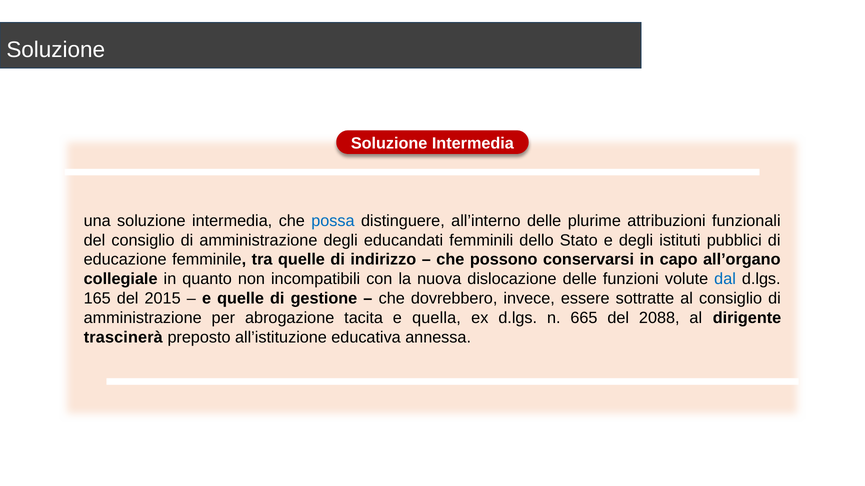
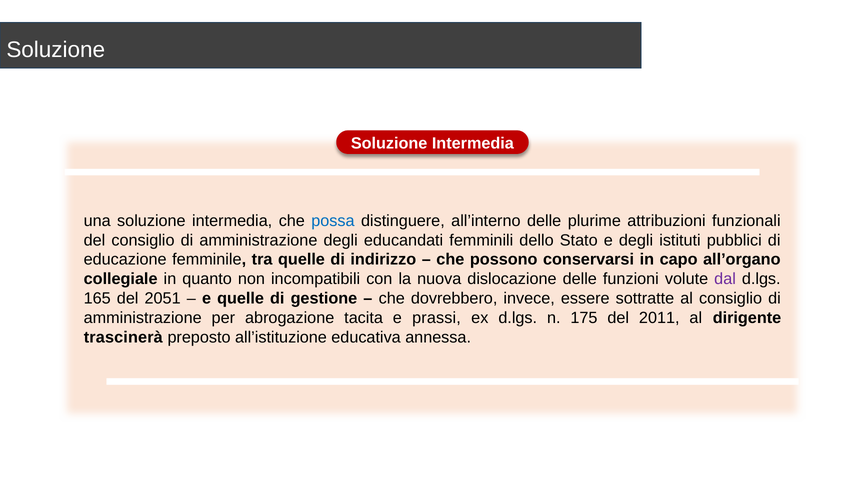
dal colour: blue -> purple (725, 279)
2015: 2015 -> 2051 (163, 299)
quella: quella -> prassi (436, 318)
665: 665 -> 175 (584, 318)
2088: 2088 -> 2011 (659, 318)
